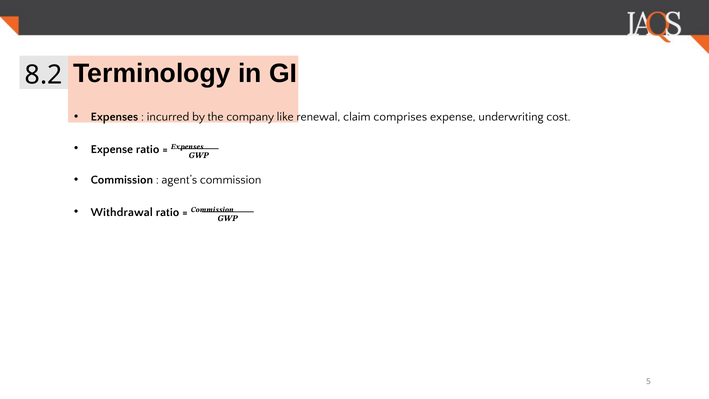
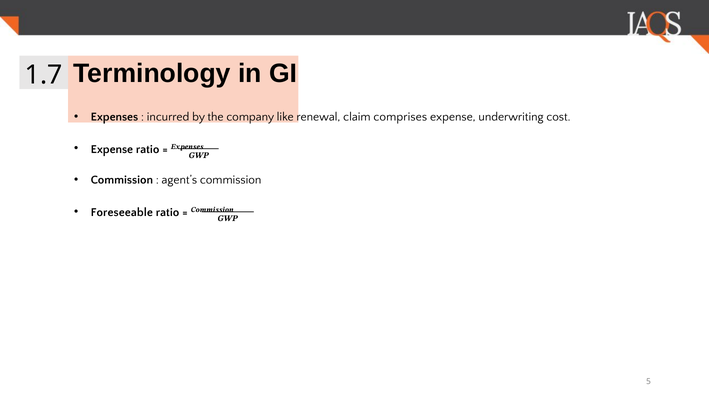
8.2: 8.2 -> 1.7 (44, 75)
Withdrawal: Withdrawal -> Foreseeable (122, 212)
